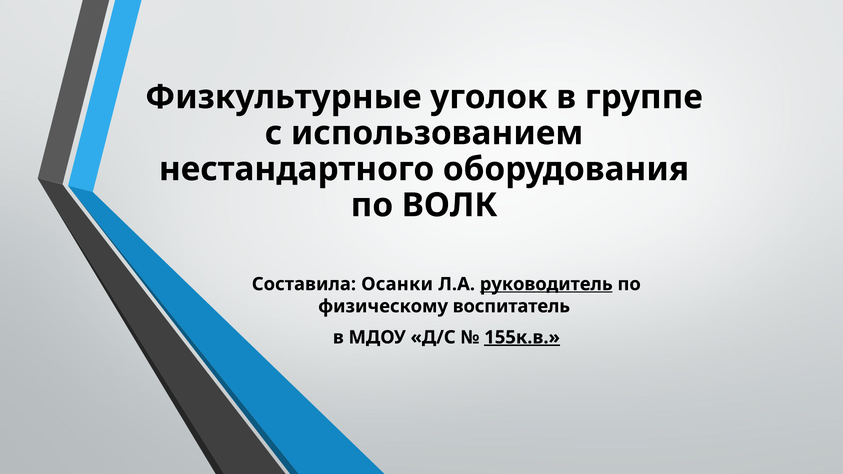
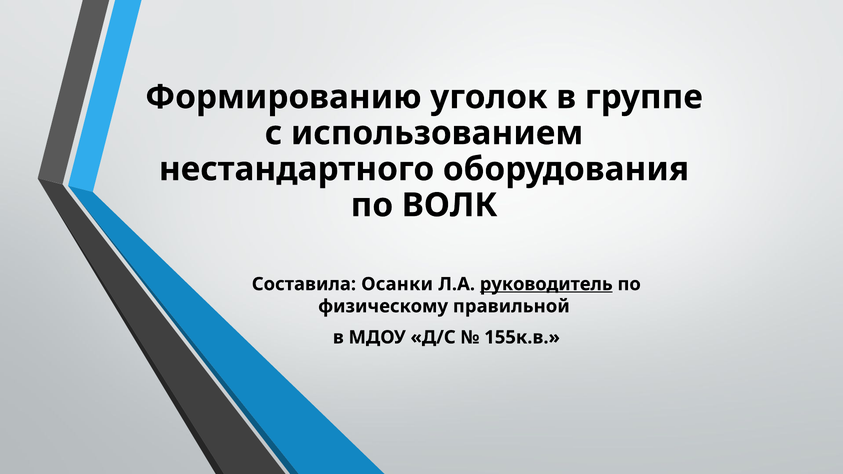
Физкультурные: Физкультурные -> Формированию (283, 97)
воспитатель: воспитатель -> правильной (511, 306)
155к.в underline: present -> none (522, 337)
